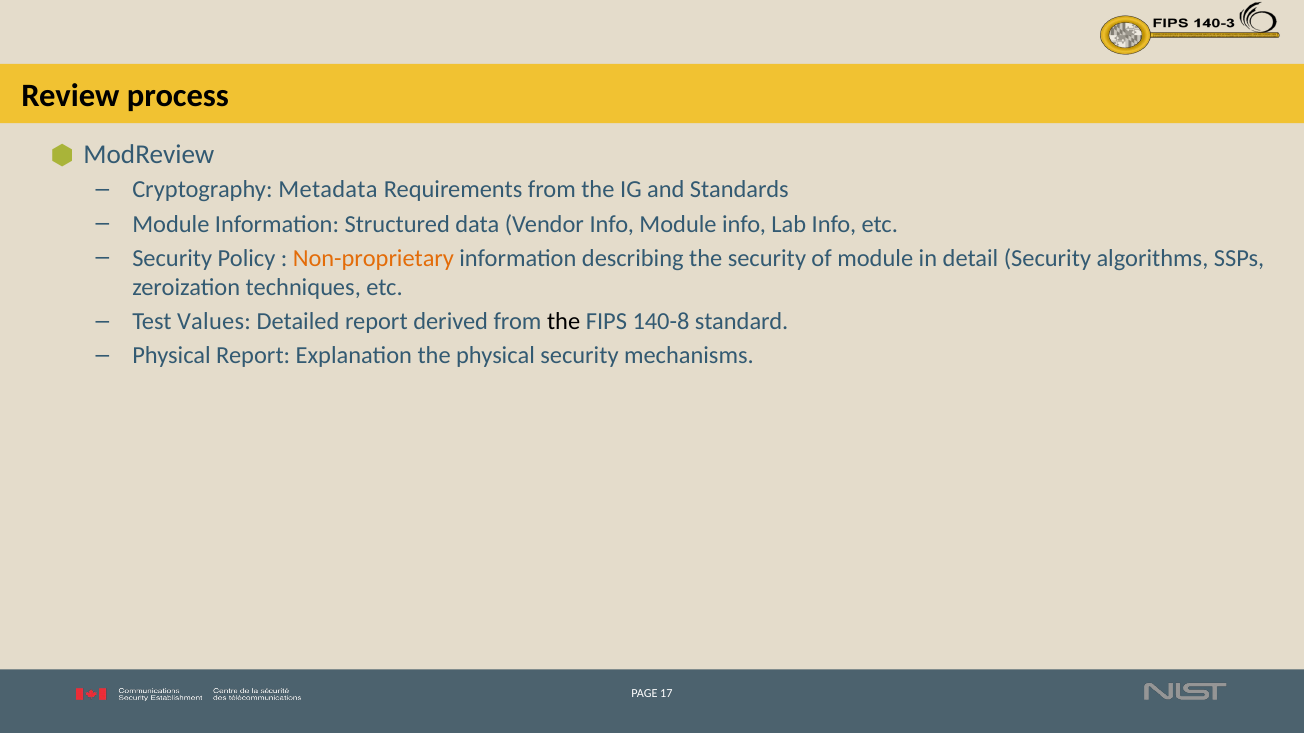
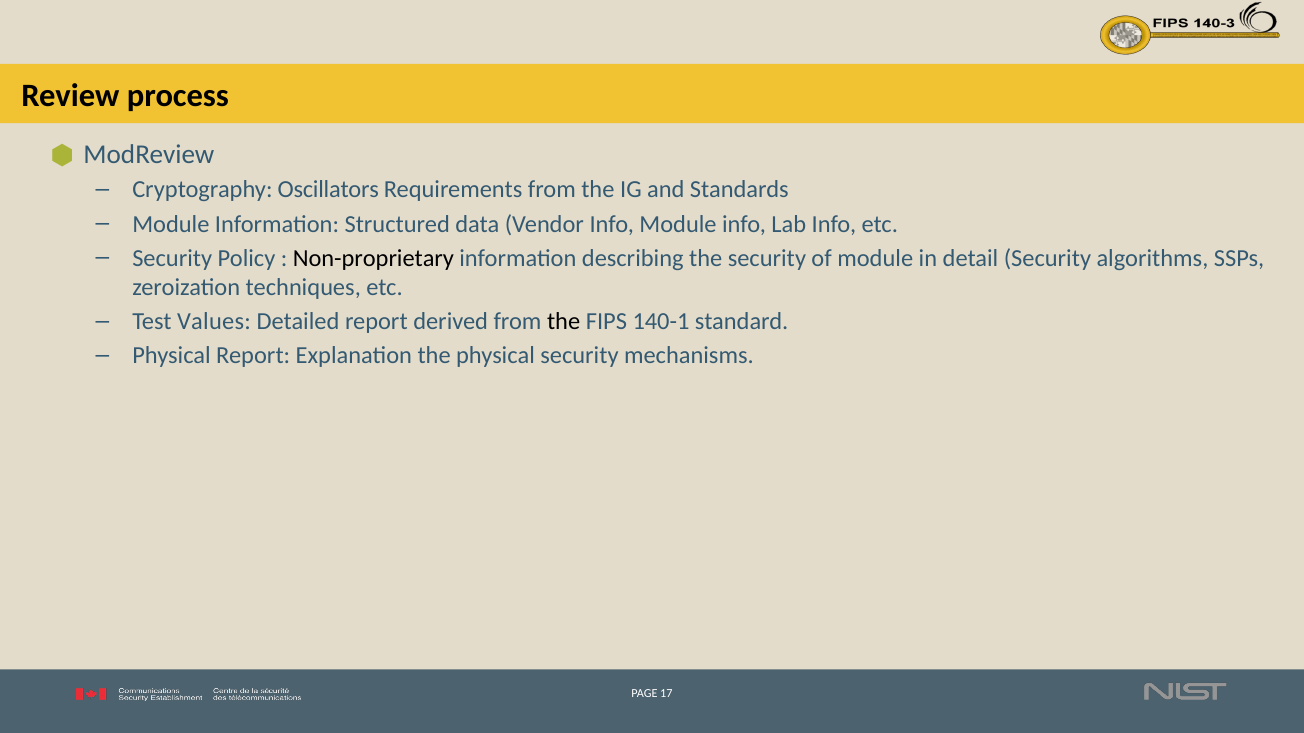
Metadata: Metadata -> Oscillators (328, 190)
Non-proprietary colour: orange -> black (373, 258)
140-8: 140-8 -> 140-1 (661, 322)
